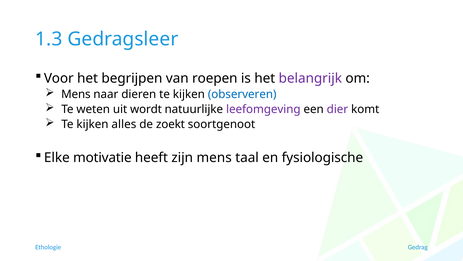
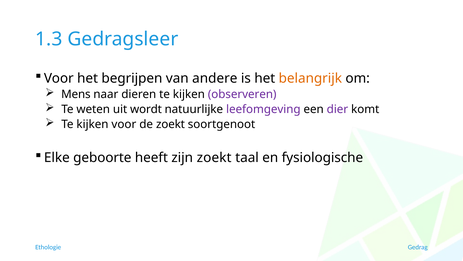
roepen: roepen -> andere (215, 78)
belangrijk colour: purple -> orange (310, 78)
observeren colour: blue -> purple (242, 94)
kijken alles: alles -> voor (124, 124)
motivatie: motivatie -> geboorte (102, 157)
zijn mens: mens -> zoekt (214, 157)
